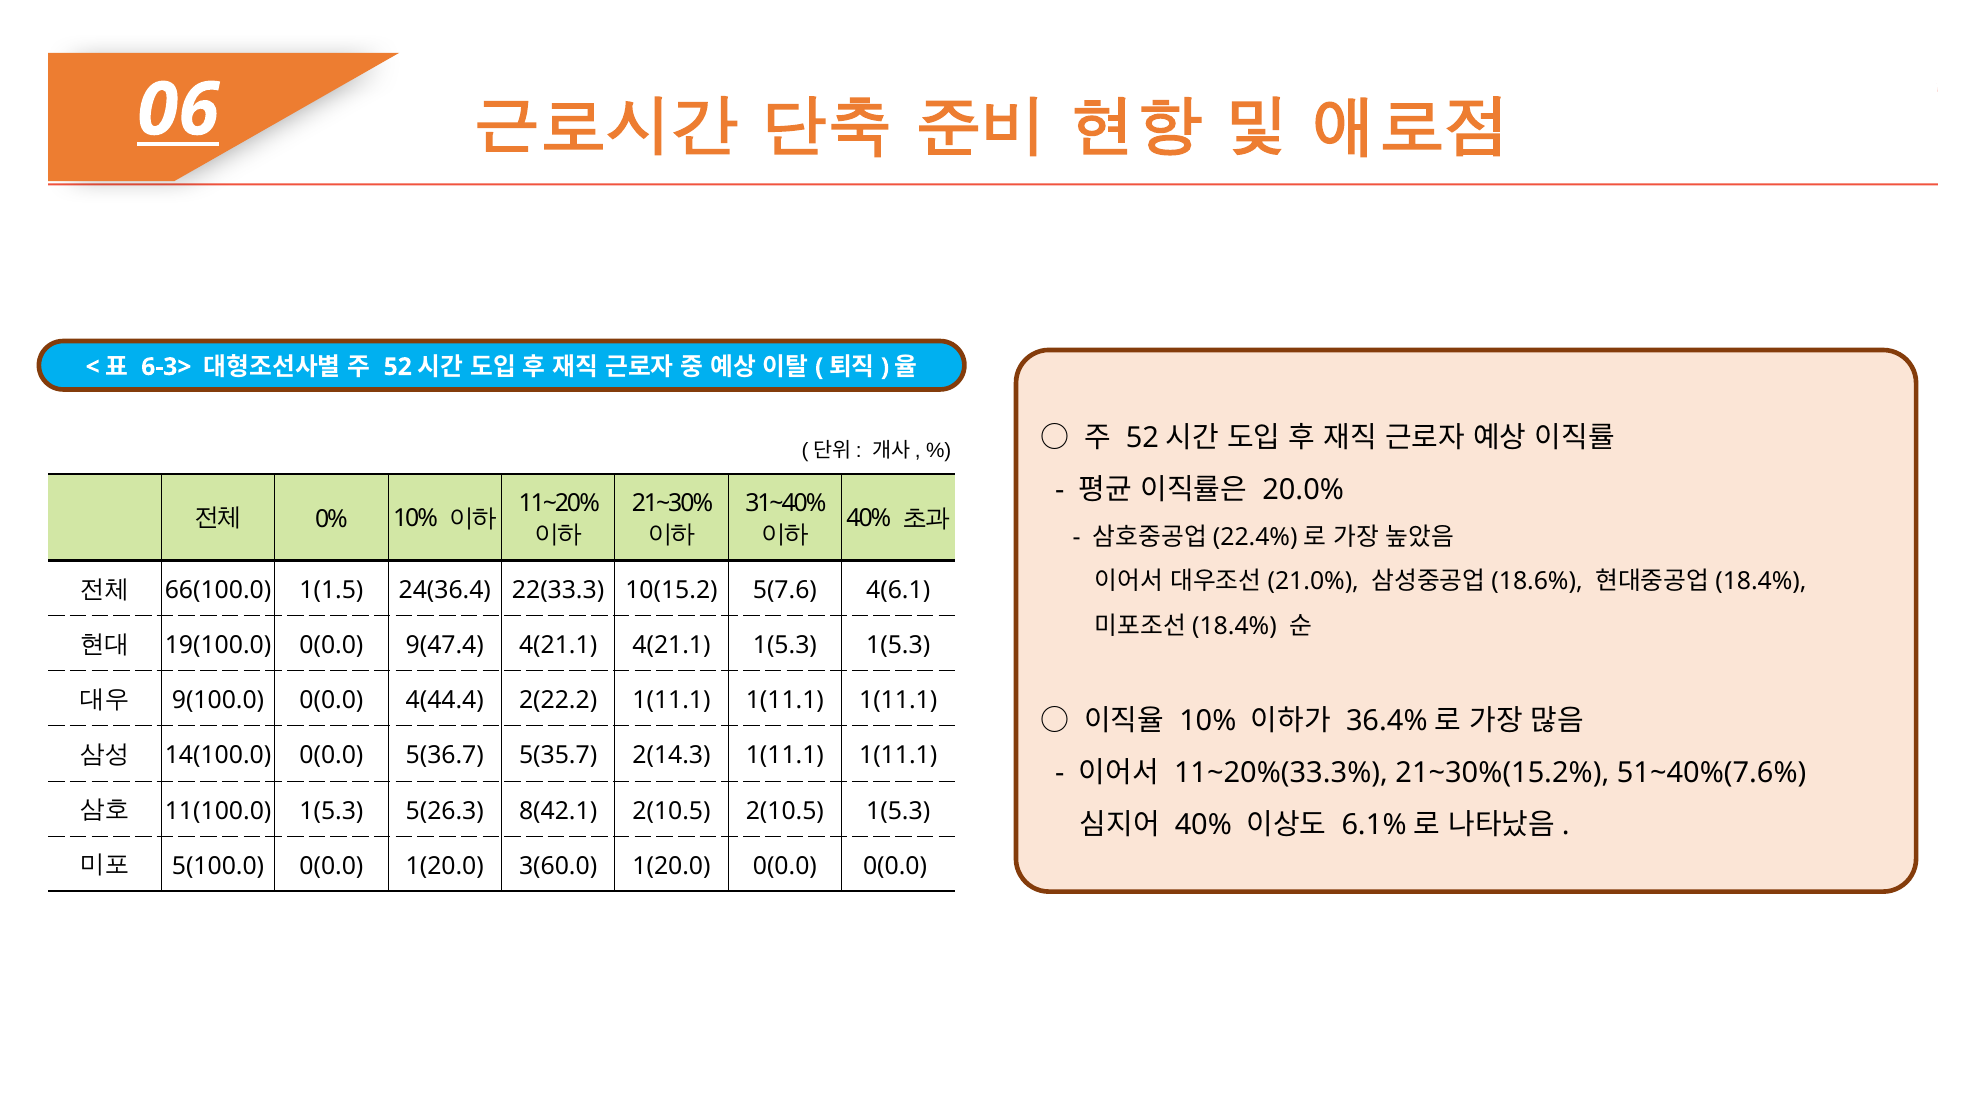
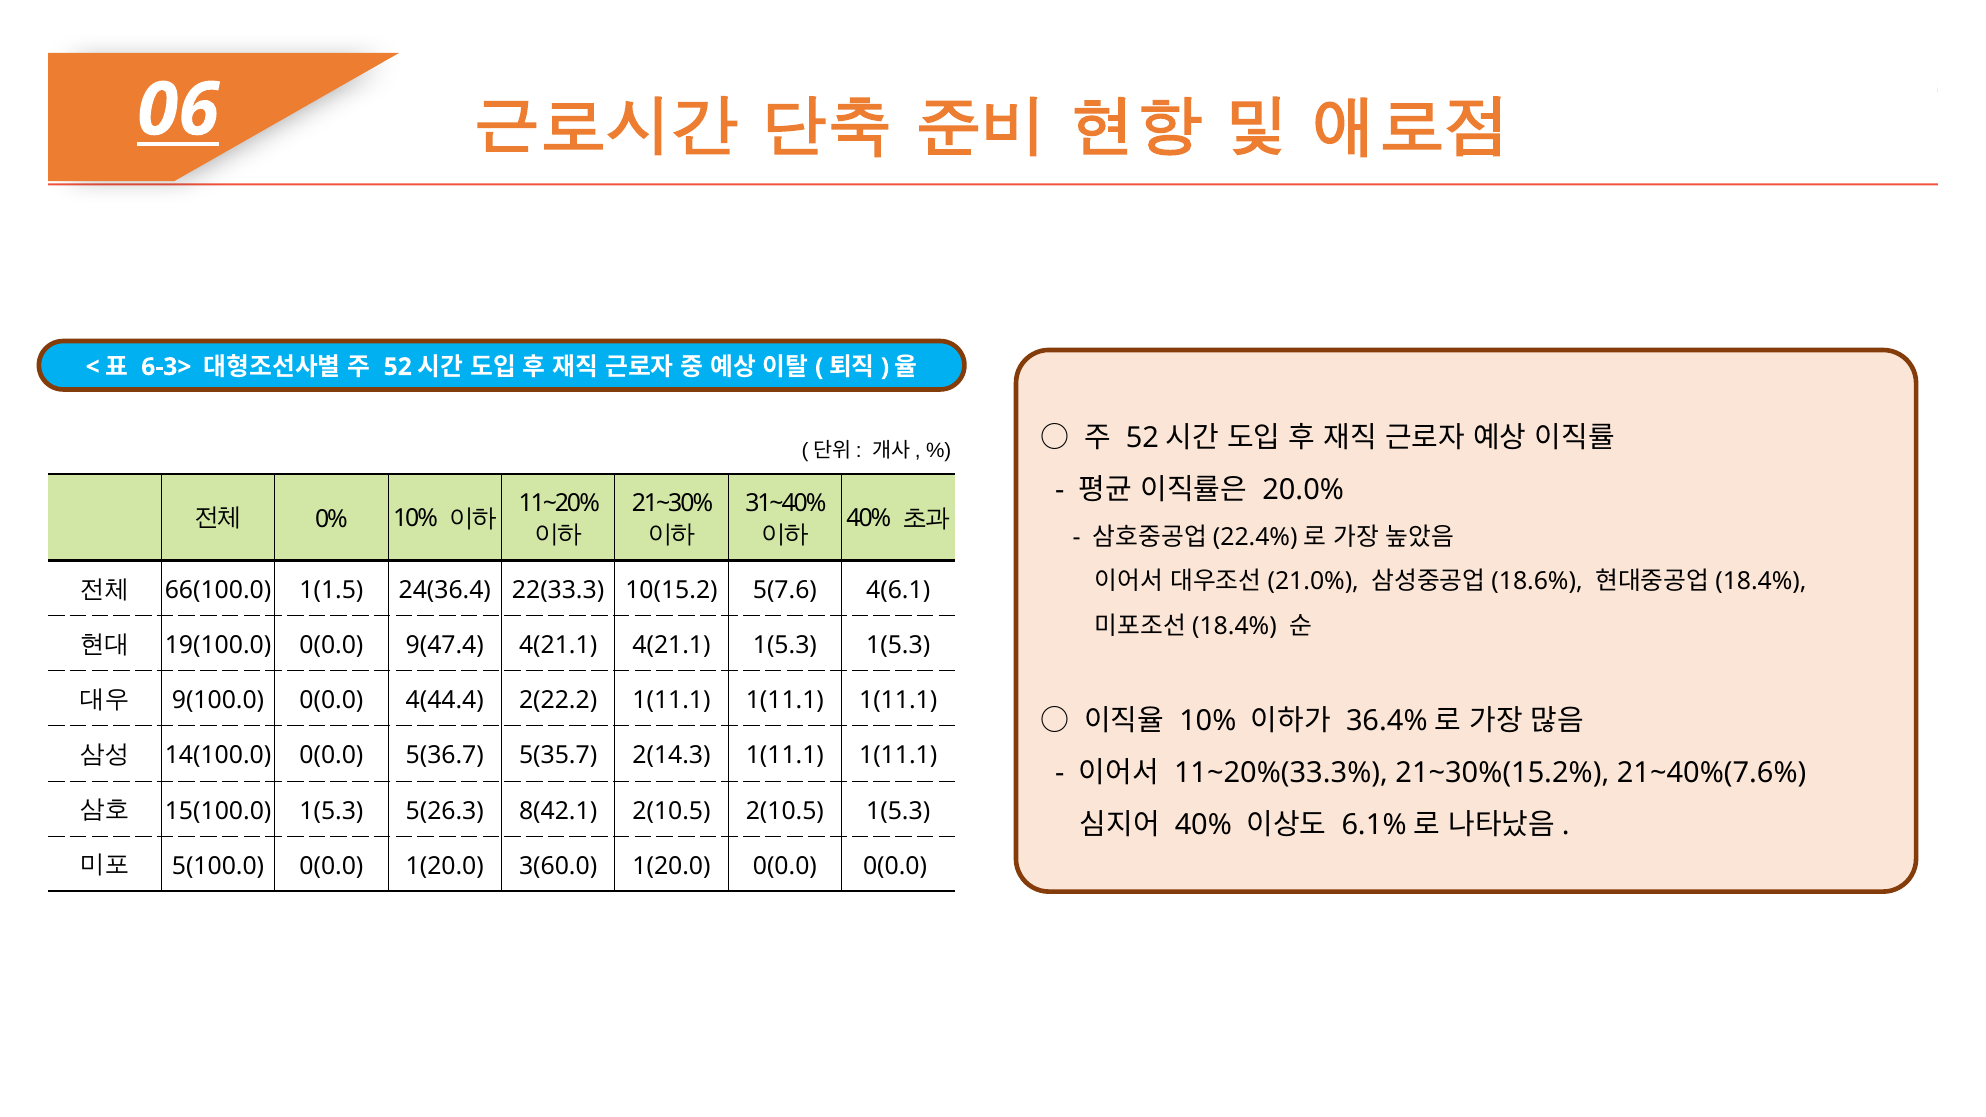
51~40%(7.6%: 51~40%(7.6% -> 21~40%(7.6% (1712, 773)
11(100.0: 11(100.0 -> 15(100.0 (218, 811)
